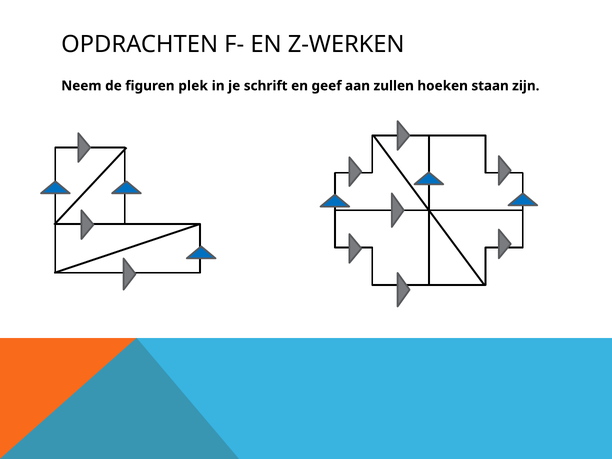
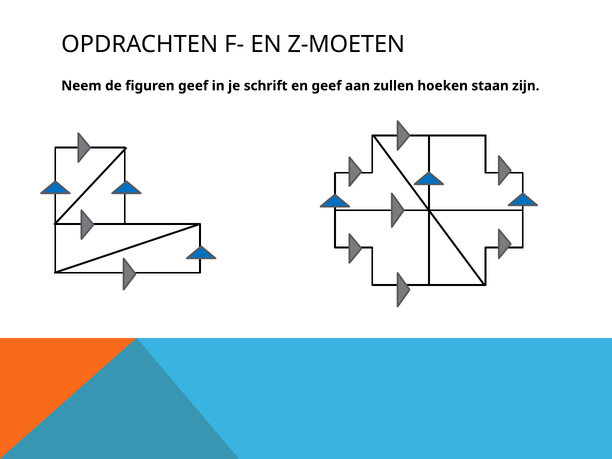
Z-WERKEN: Z-WERKEN -> Z-MOETEN (346, 44)
figuren plek: plek -> geef (193, 86)
